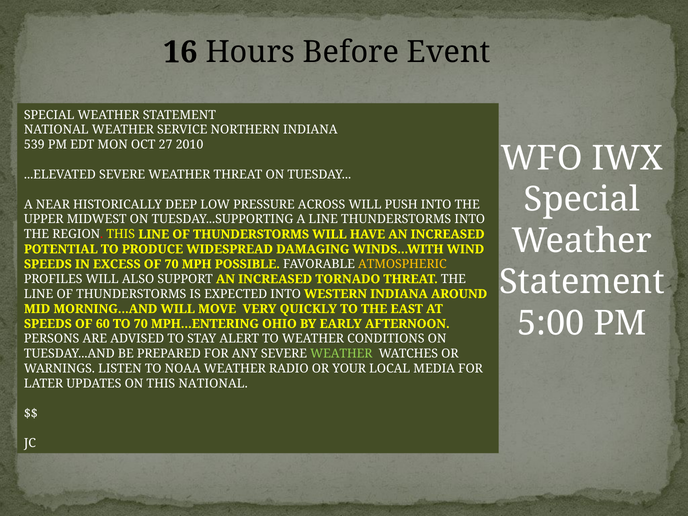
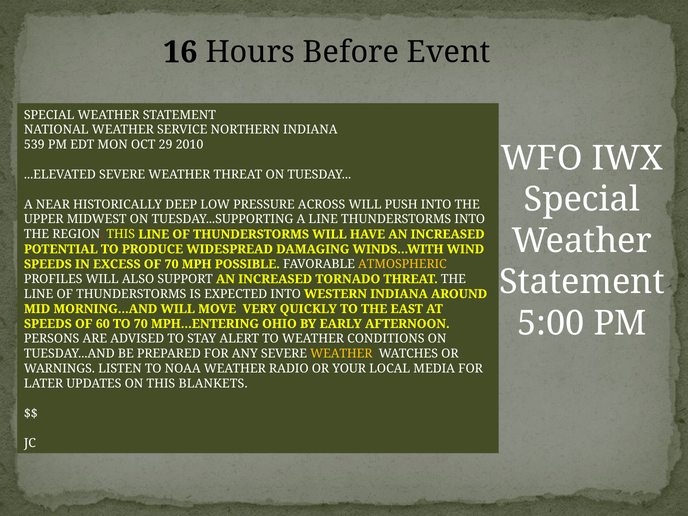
27: 27 -> 29 (166, 145)
WEATHER colour: light green -> yellow (341, 354)
THIS NATIONAL: NATIONAL -> BLANKETS (213, 384)
